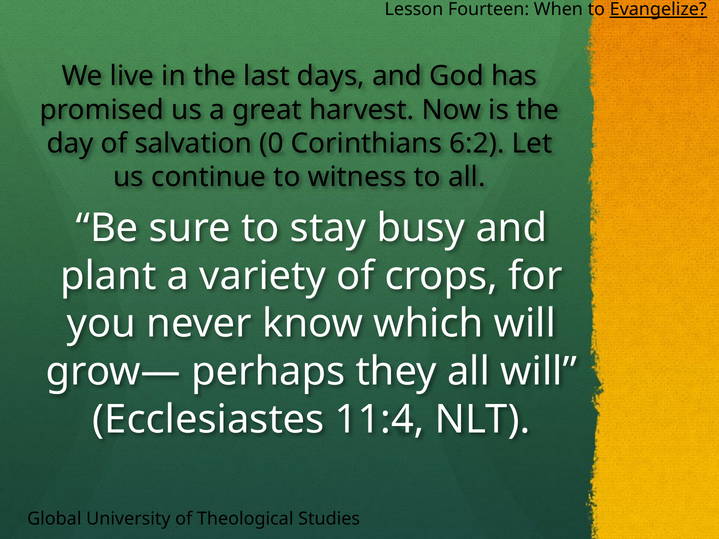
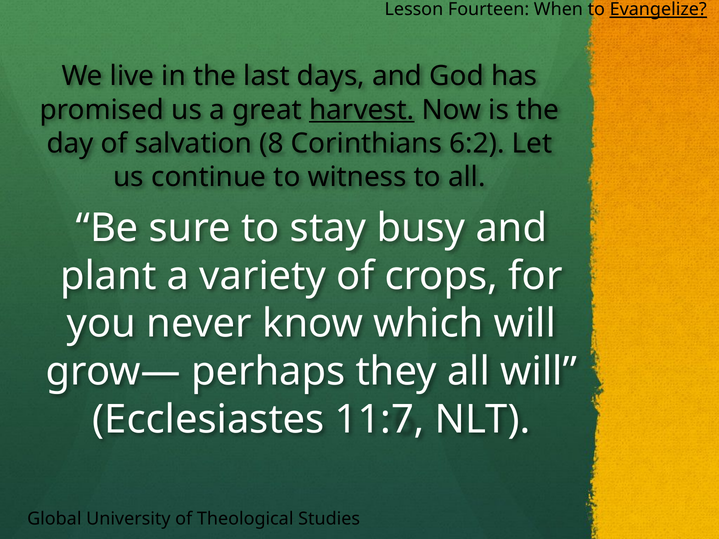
harvest underline: none -> present (362, 110)
0: 0 -> 8 (271, 143)
11:4: 11:4 -> 11:7 (380, 420)
